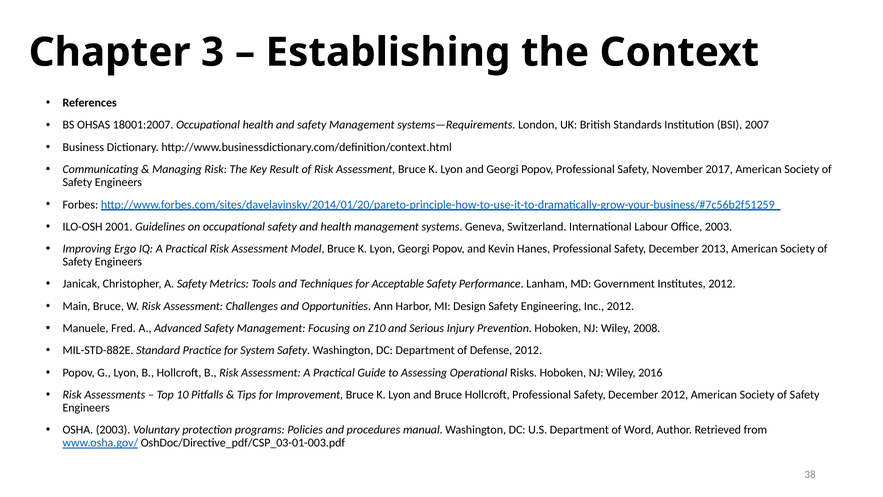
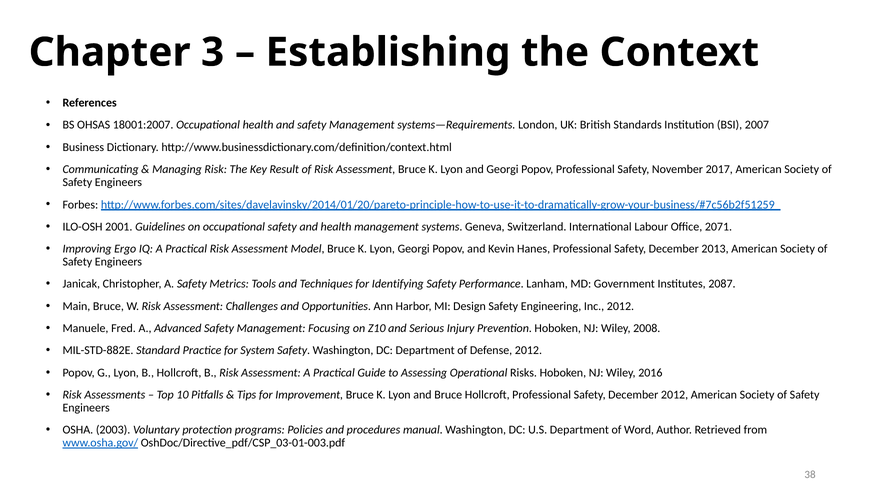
Office 2003: 2003 -> 2071 (718, 227)
Acceptable: Acceptable -> Identifying (398, 284)
Institutes 2012: 2012 -> 2087 (722, 284)
